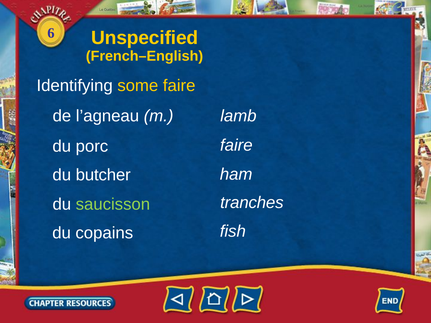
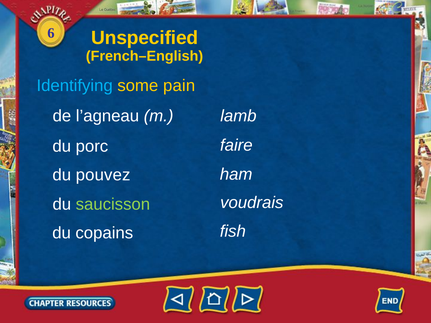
Identifying colour: white -> light blue (75, 86)
some faire: faire -> pain (179, 86)
butcher: butcher -> pouvez (103, 175)
tranches: tranches -> voudrais (252, 203)
